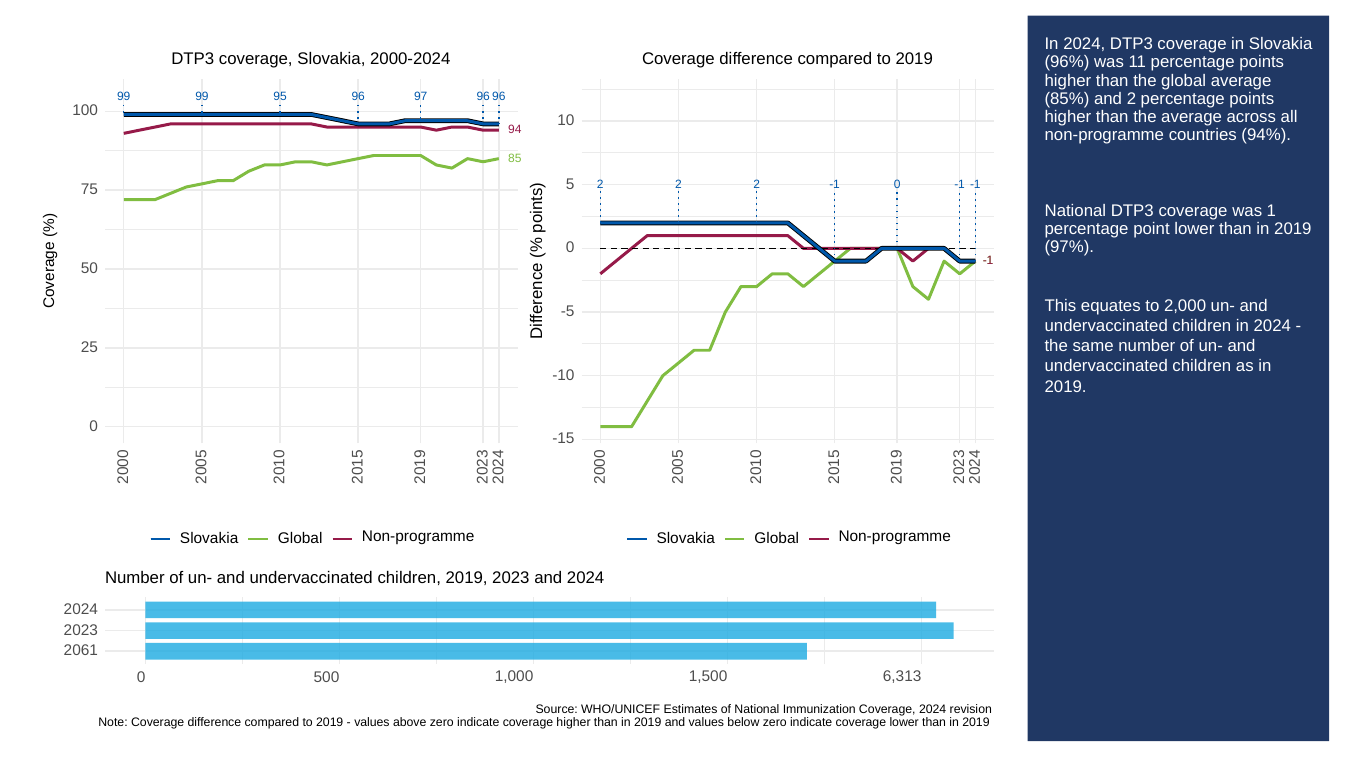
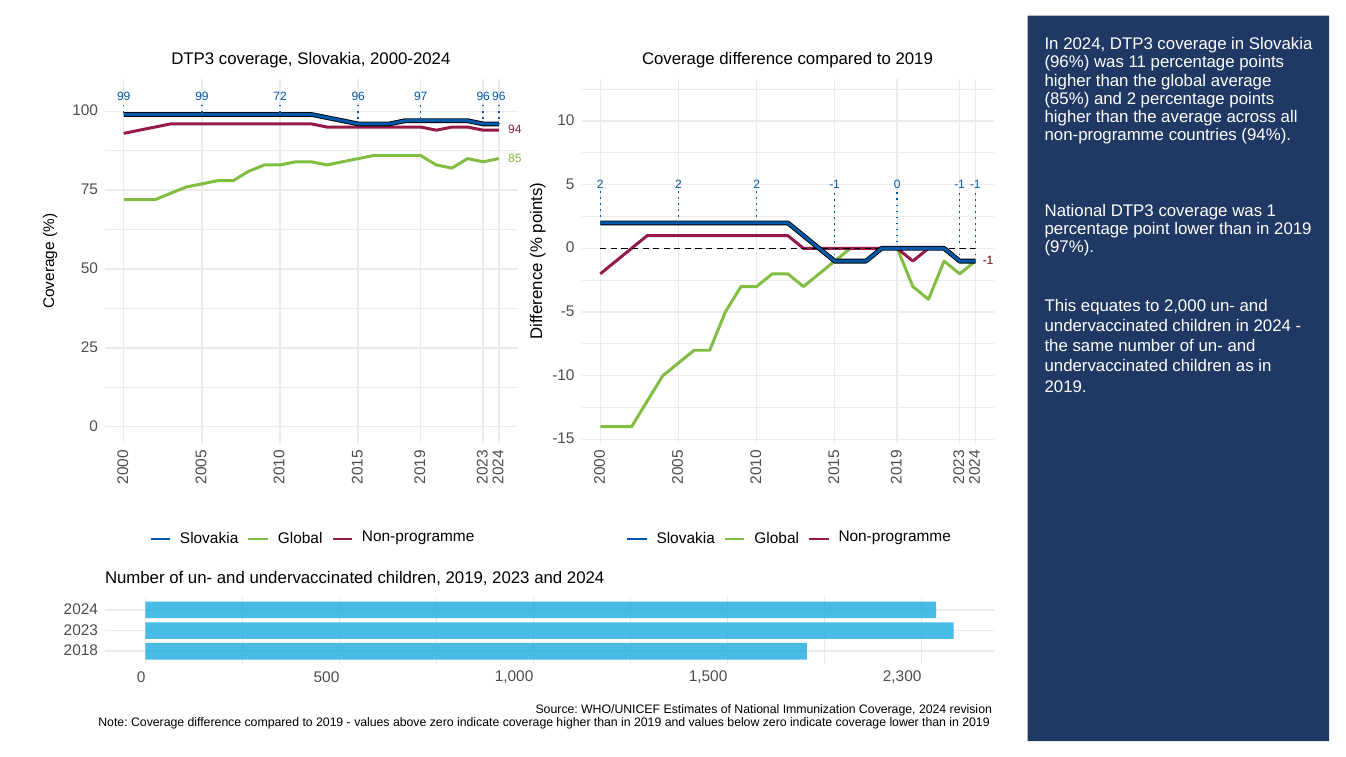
95: 95 -> 72 (280, 96)
2061: 2061 -> 2018 (81, 651)
6,313: 6,313 -> 2,300 (902, 676)
